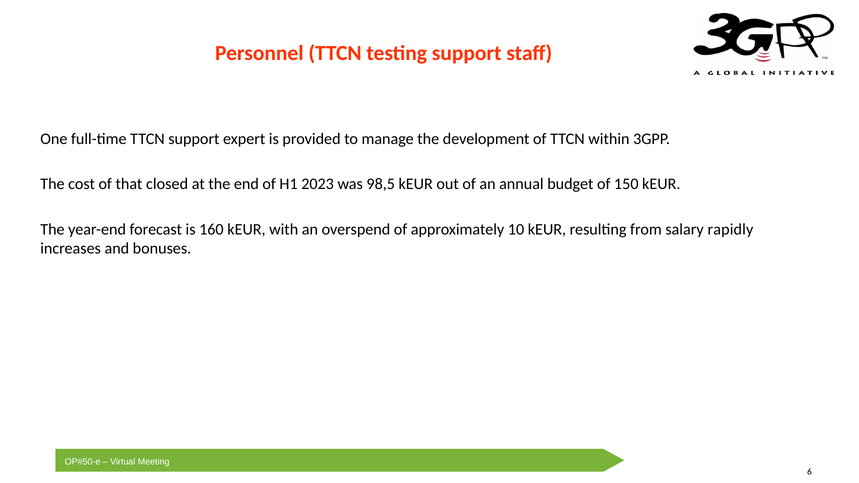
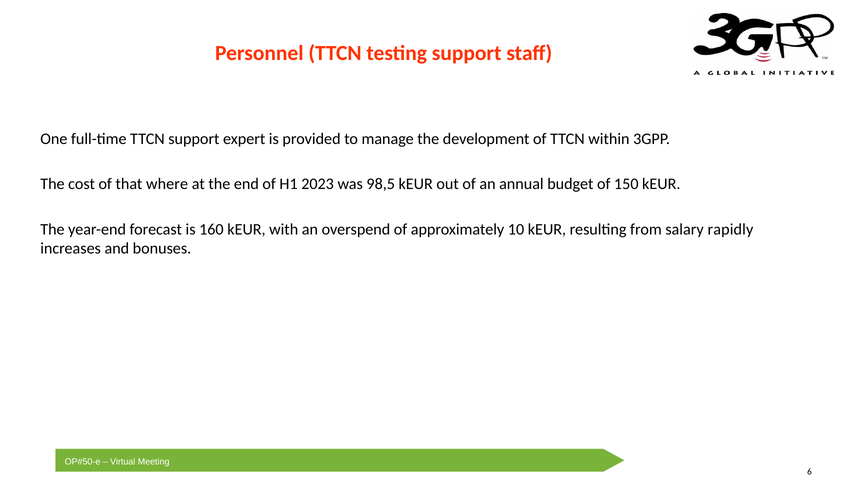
closed: closed -> where (167, 184)
